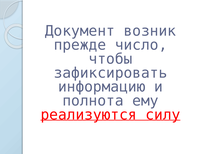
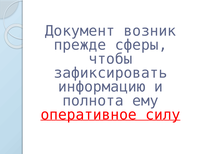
число: число -> сферы (141, 45)
реализуются: реализуются -> оперативное (89, 115)
